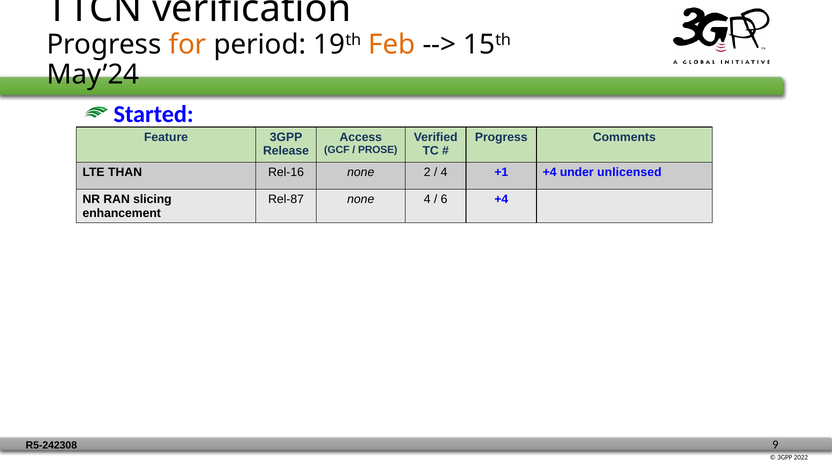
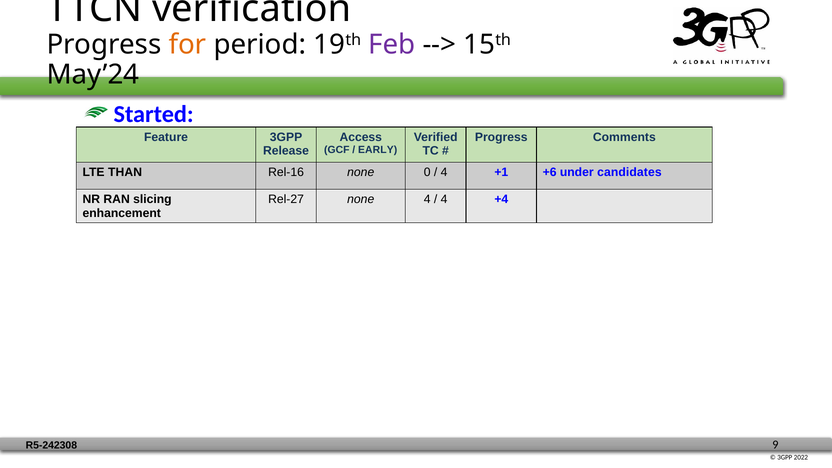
Feb colour: orange -> purple (392, 44)
PROSE: PROSE -> EARLY (378, 150)
2: 2 -> 0 (427, 172)
+1 +4: +4 -> +6 (550, 172)
unlicensed: unlicensed -> candidates (629, 172)
Rel-87: Rel-87 -> Rel-27 (286, 199)
6: 6 -> 4 (444, 199)
